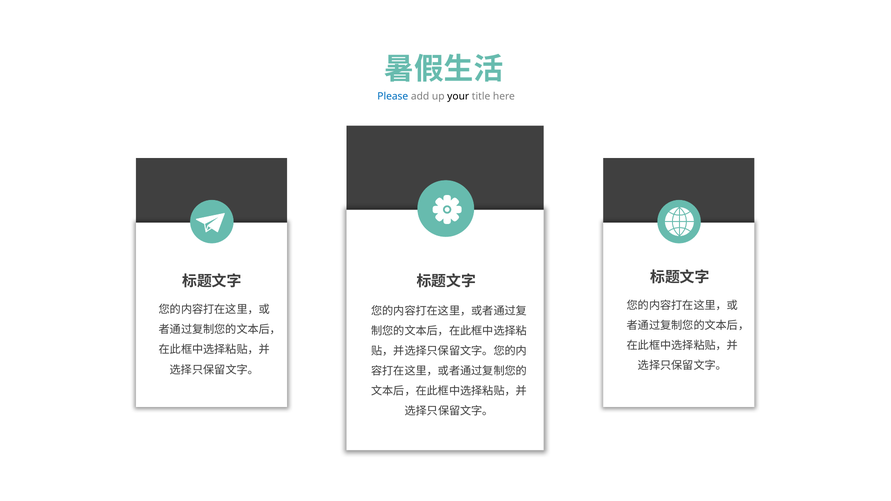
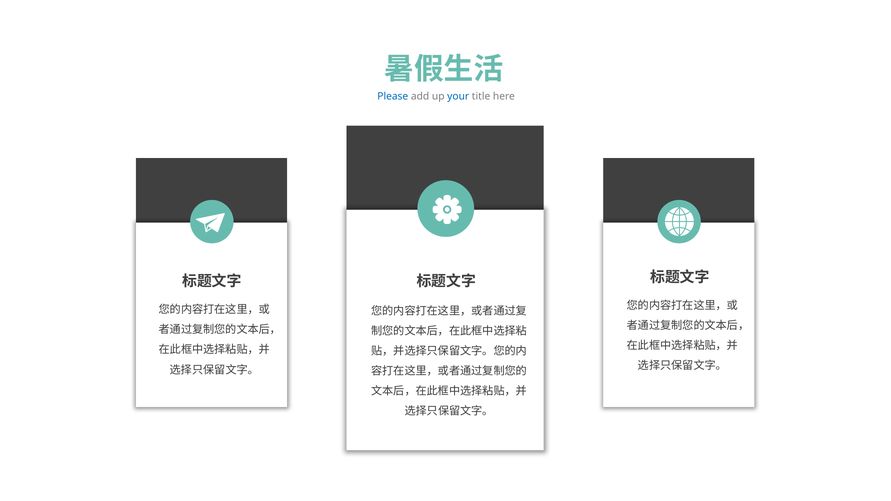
your colour: black -> blue (458, 97)
